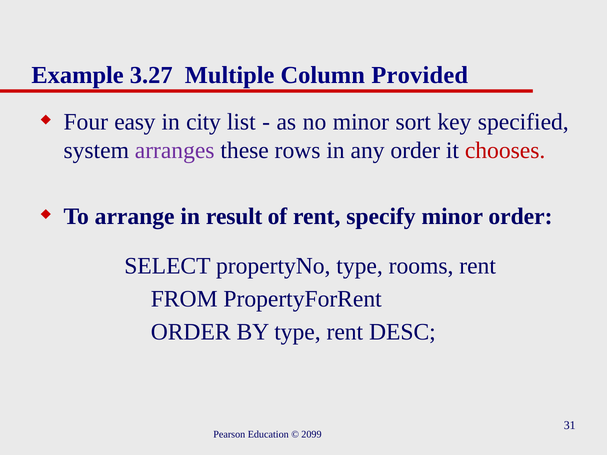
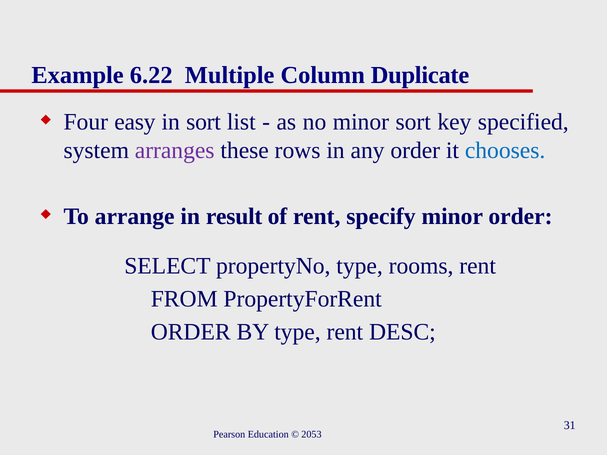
3.27: 3.27 -> 6.22 (151, 75)
Provided: Provided -> Duplicate (420, 75)
in city: city -> sort (204, 122)
chooses colour: red -> blue (505, 151)
2099: 2099 -> 2053 (311, 435)
